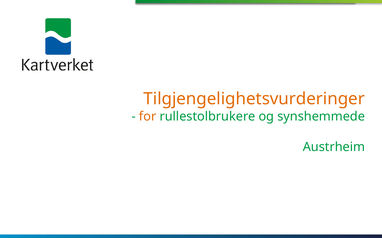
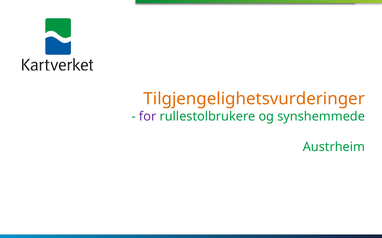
for colour: orange -> purple (148, 117)
